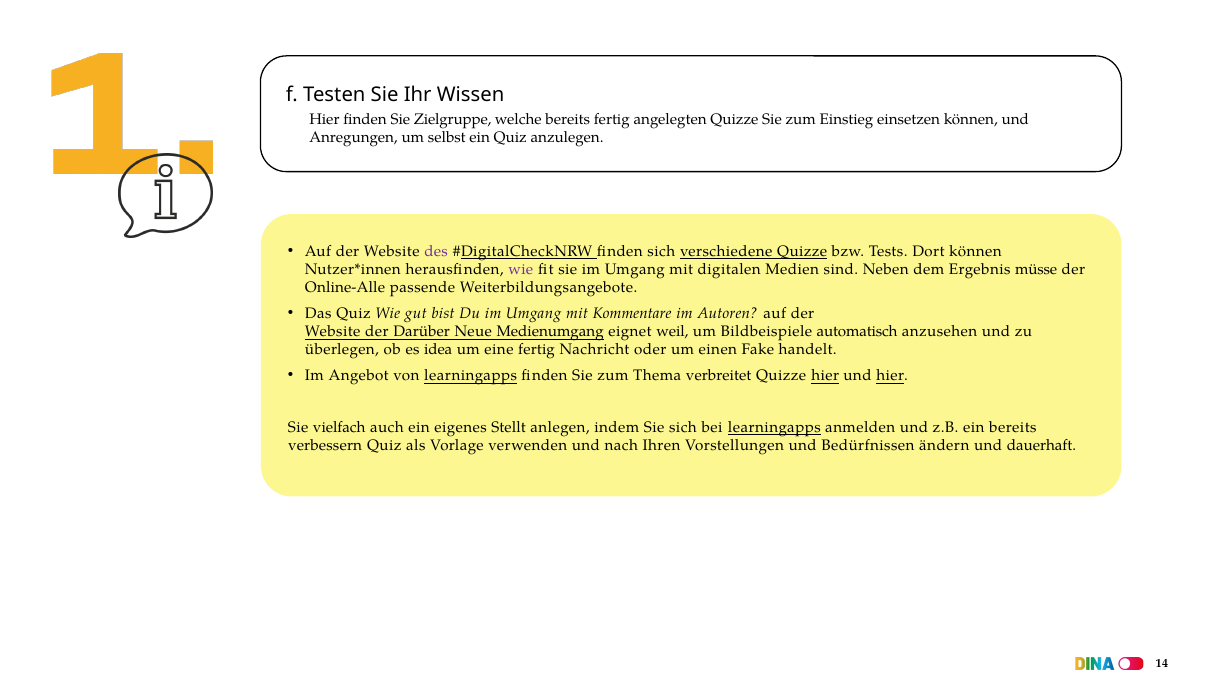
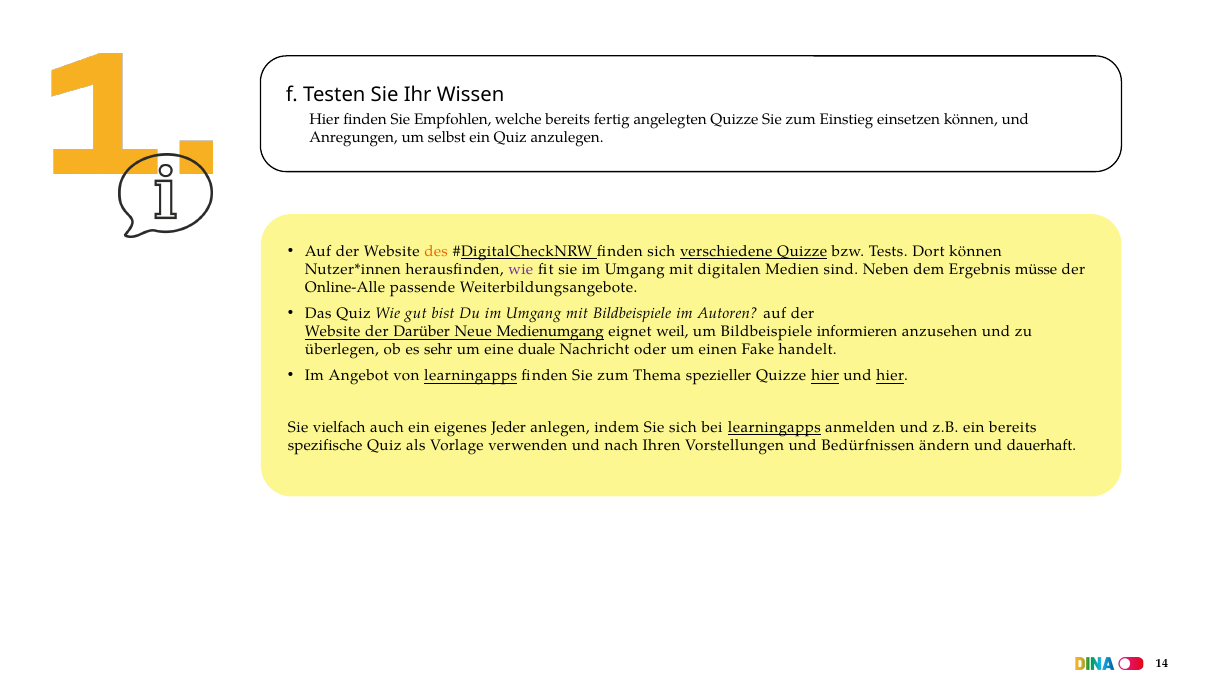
Zielgruppe: Zielgruppe -> Empfohlen (453, 120)
des colour: purple -> orange (436, 251)
mit Kommentare: Kommentare -> Bildbeispiele (632, 313)
automatisch: automatisch -> informieren (857, 332)
idea: idea -> sehr (438, 350)
eine fertig: fertig -> duale (537, 350)
verbreitet: verbreitet -> spezieller (719, 376)
Stellt: Stellt -> Jeder (509, 427)
verbessern: verbessern -> spezifische (325, 446)
